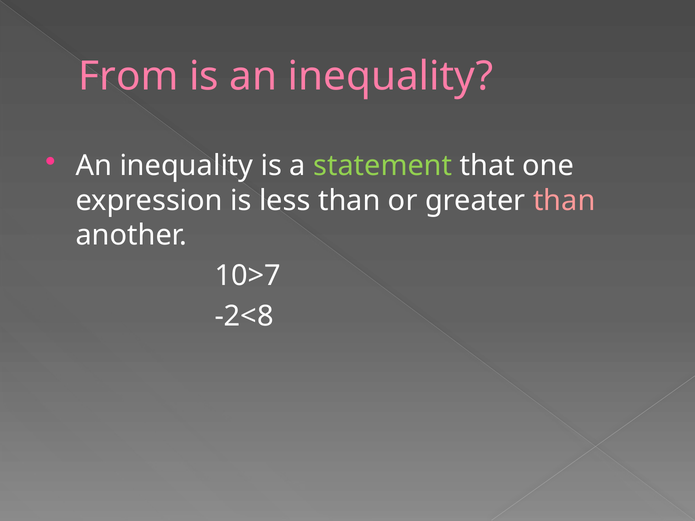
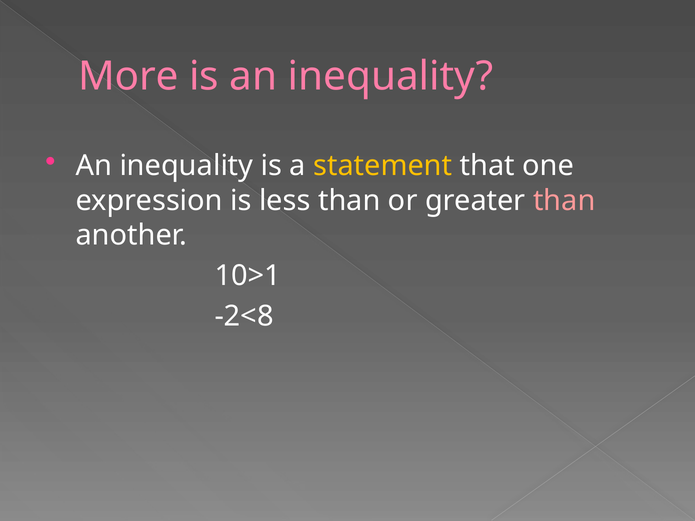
From: From -> More (129, 76)
statement colour: light green -> yellow (383, 166)
10>7: 10>7 -> 10>1 (248, 276)
